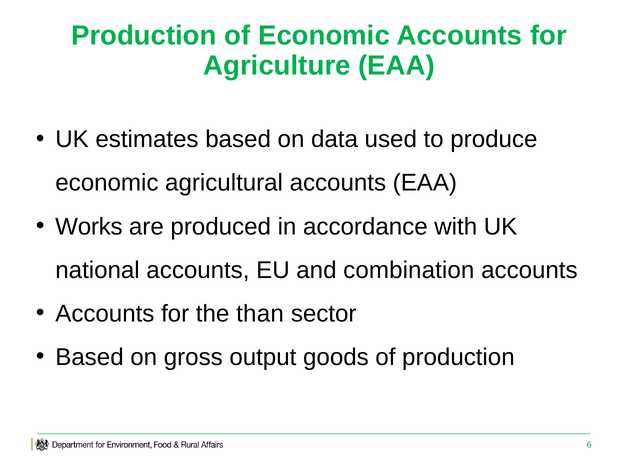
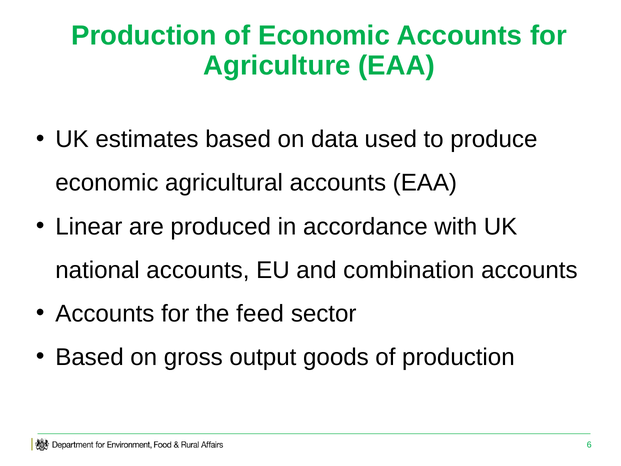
Works: Works -> Linear (89, 226)
than: than -> feed (260, 313)
